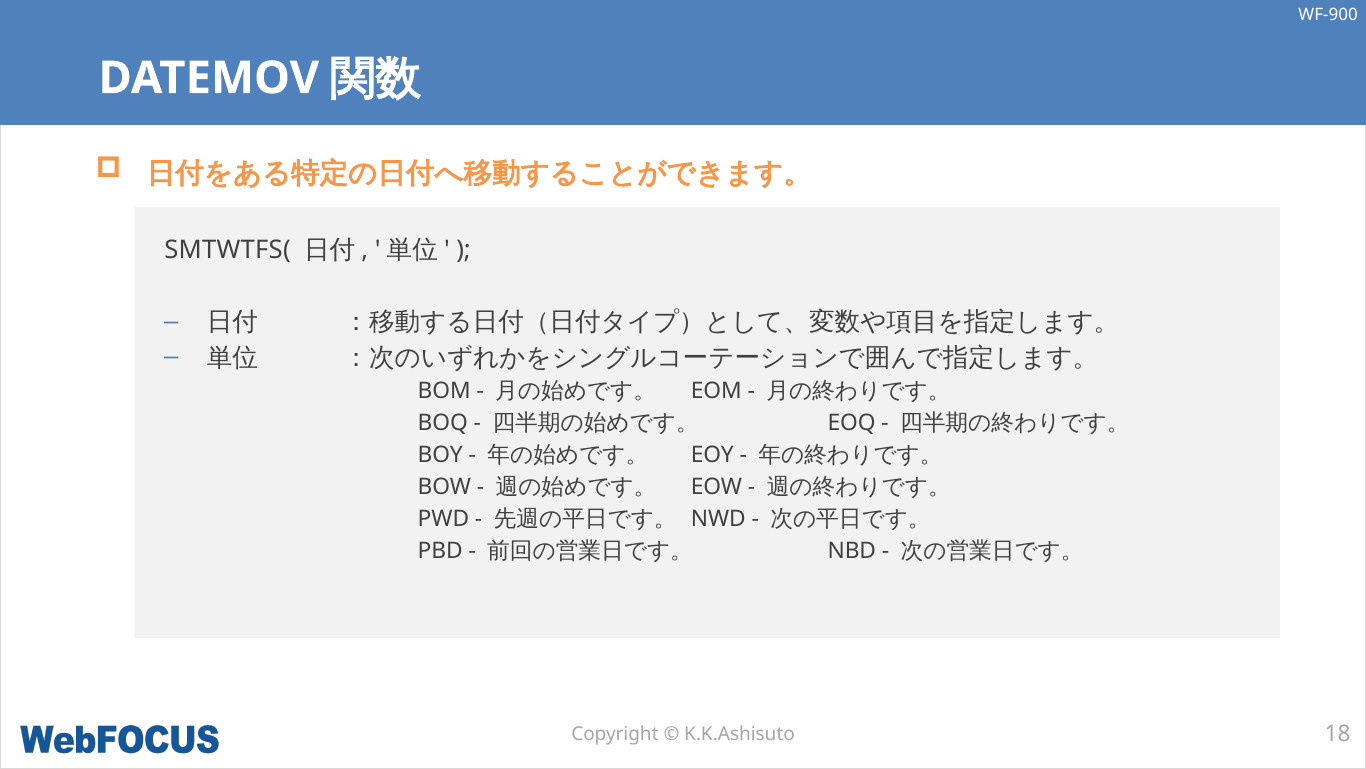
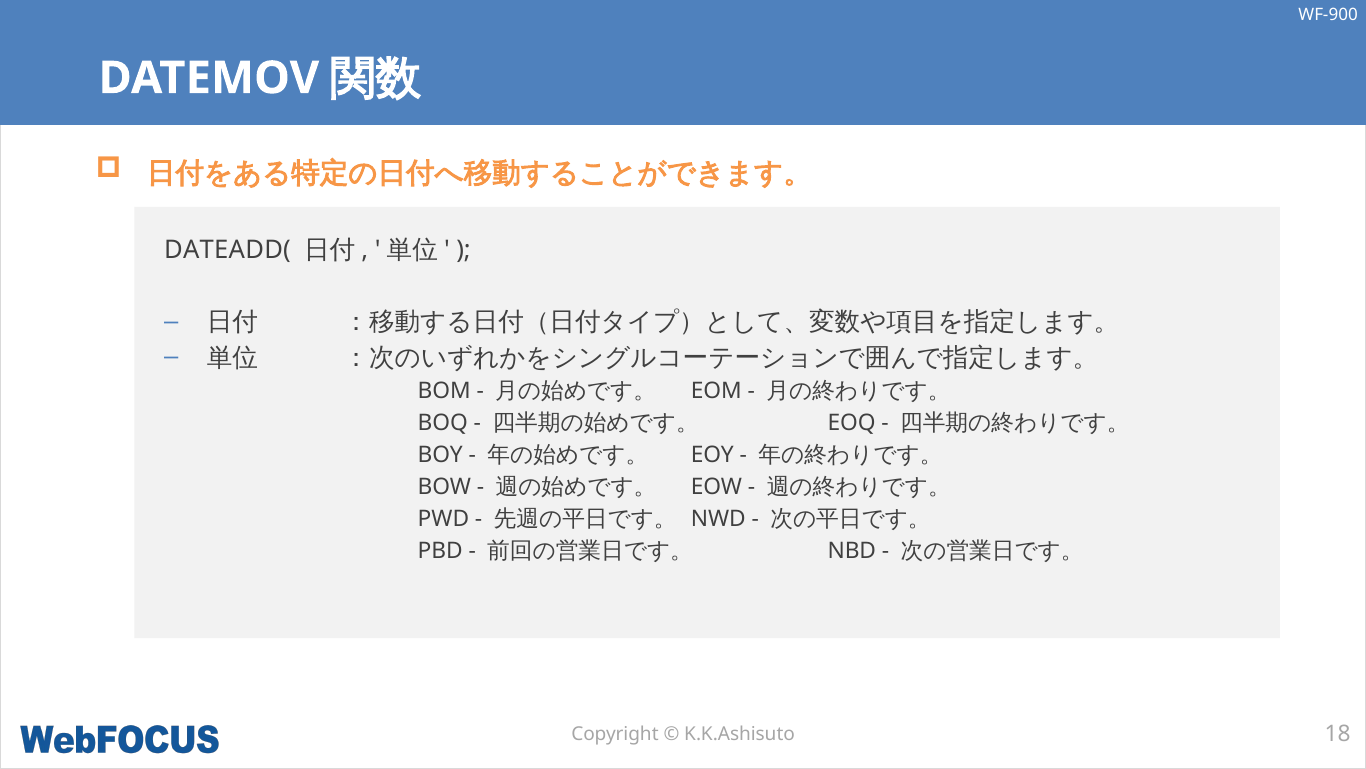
SMTWTFS(: SMTWTFS( -> DATEADD( (228, 250)
